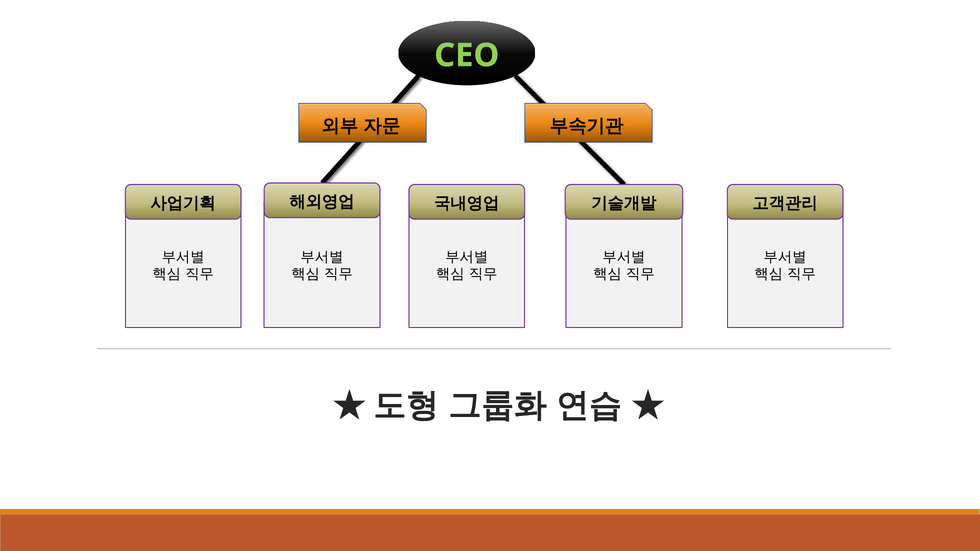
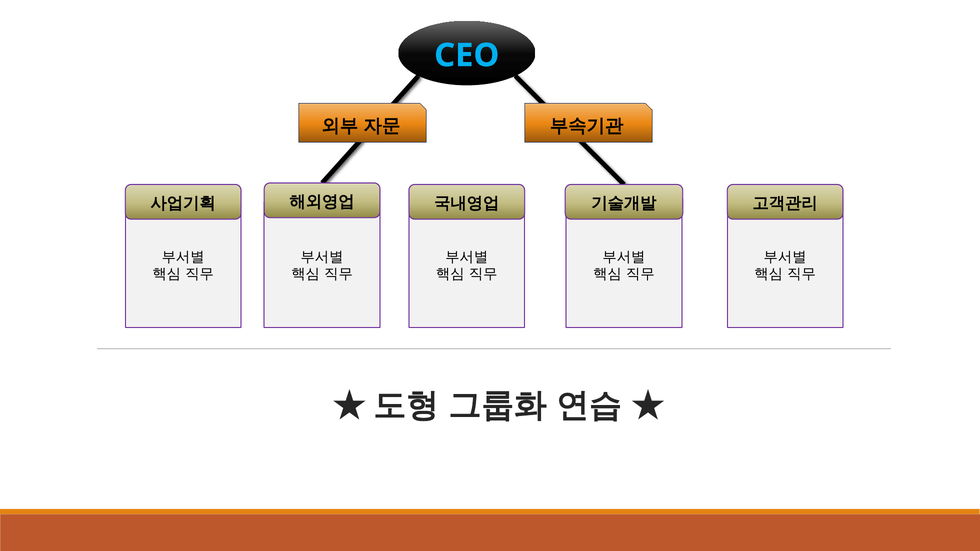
CEO colour: light green -> light blue (467, 55)
